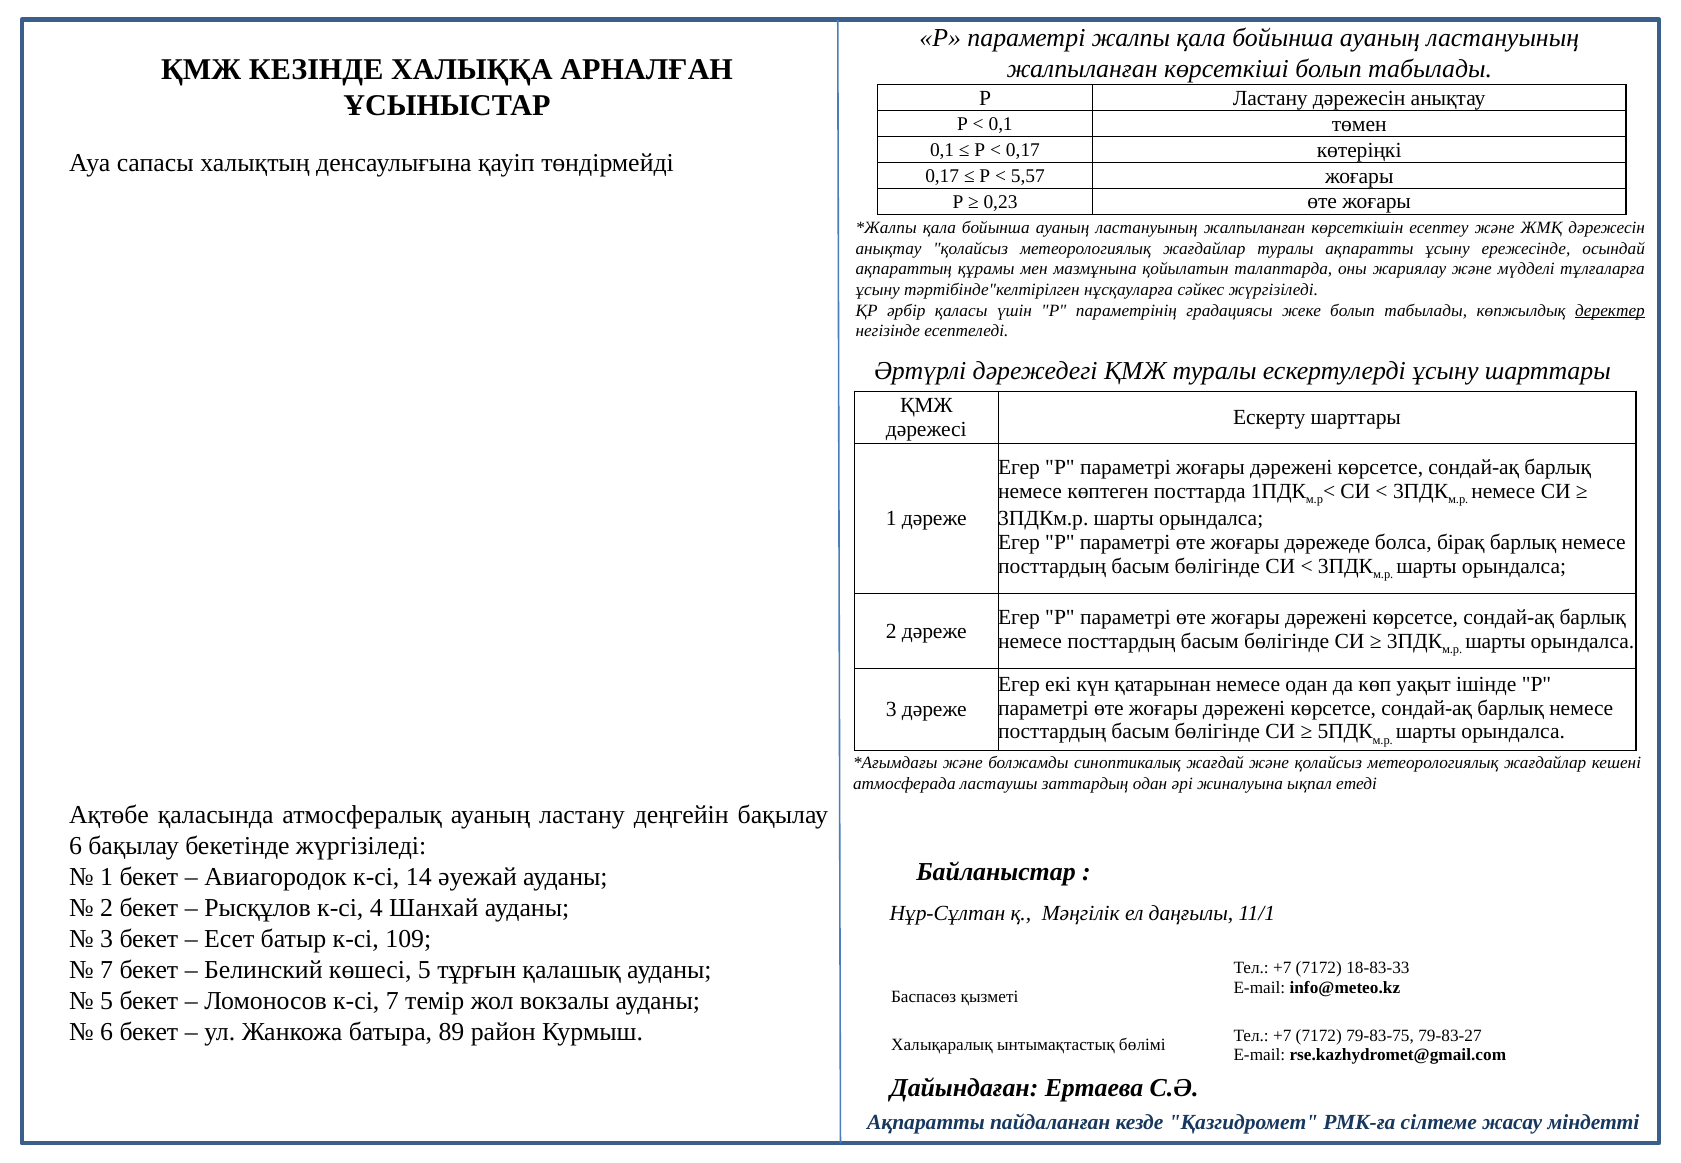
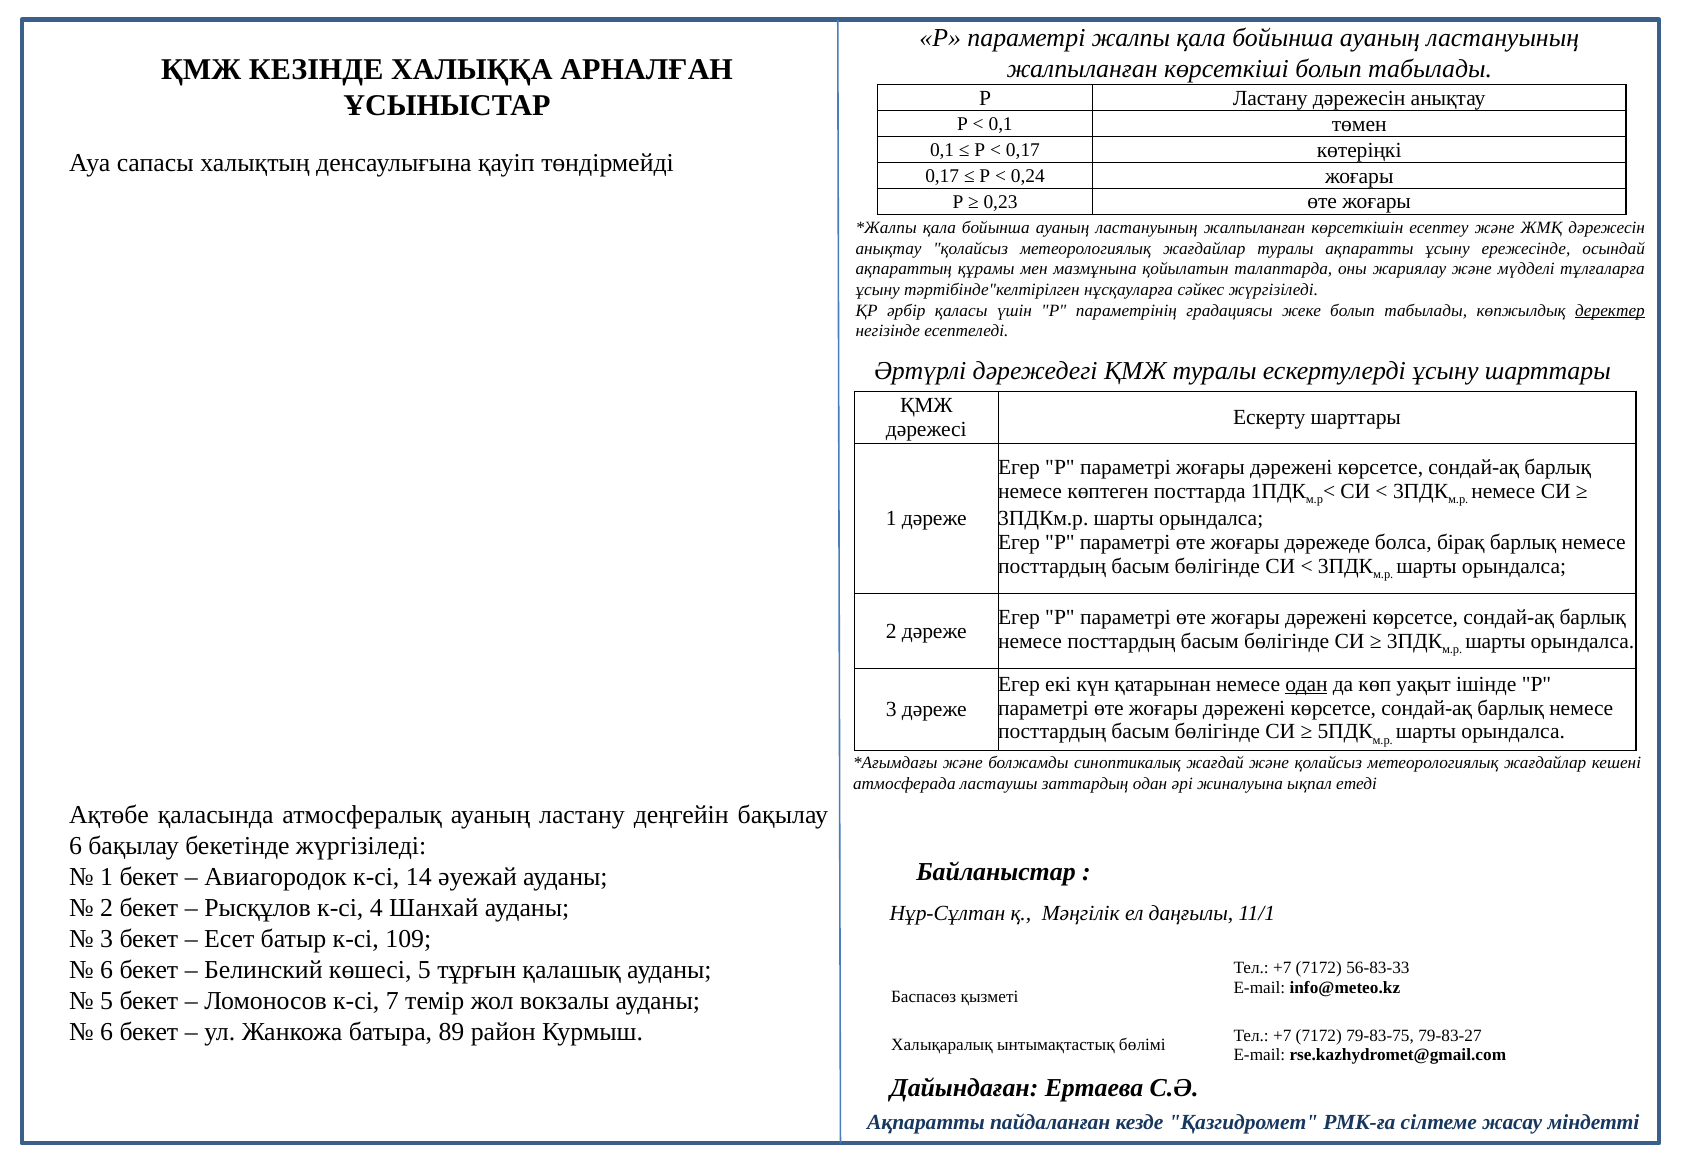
5,57: 5,57 -> 0,24 (1028, 176)
одан underline: none -> present (1306, 685)
7: 7 -> 6 (107, 971)
18-83-33: 18-83-33 -> 56-83-33 (1378, 969)
